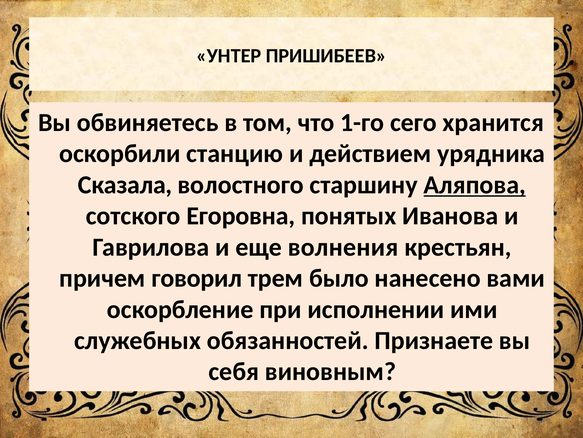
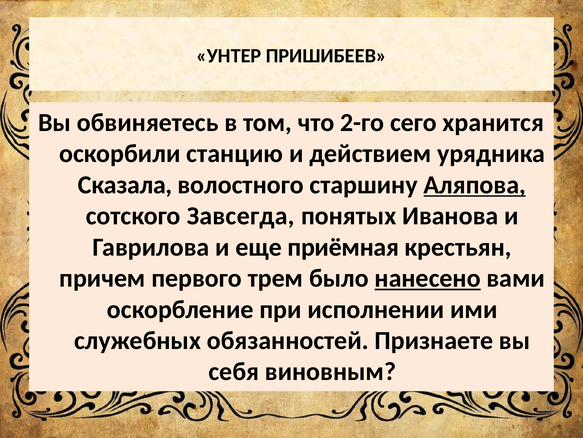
1-го: 1-го -> 2-го (362, 122)
Егоровна: Егоровна -> Завсегда (241, 216)
волнения: волнения -> приёмная (343, 247)
говорил: говорил -> первого (197, 278)
нанесено underline: none -> present (428, 278)
